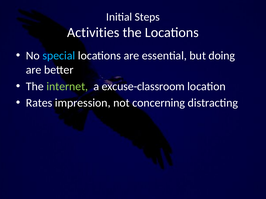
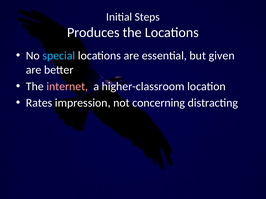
Activities: Activities -> Produces (93, 32)
doing: doing -> given (222, 56)
internet colour: light green -> pink (67, 87)
excuse-classroom: excuse-classroom -> higher-classroom (143, 87)
